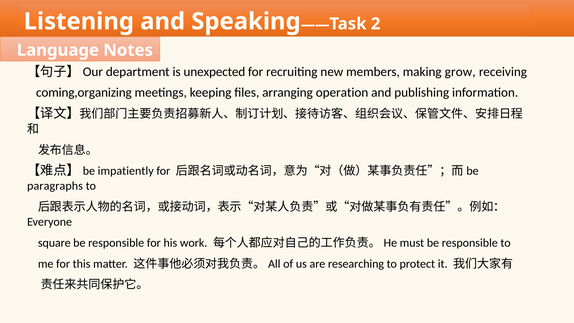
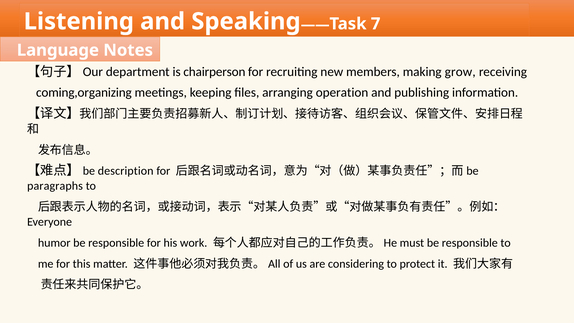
2: 2 -> 7 (376, 24)
unexpected: unexpected -> chairperson (214, 72)
impatiently: impatiently -> description (126, 171)
square: square -> humor (54, 243)
researching: researching -> considering (356, 264)
